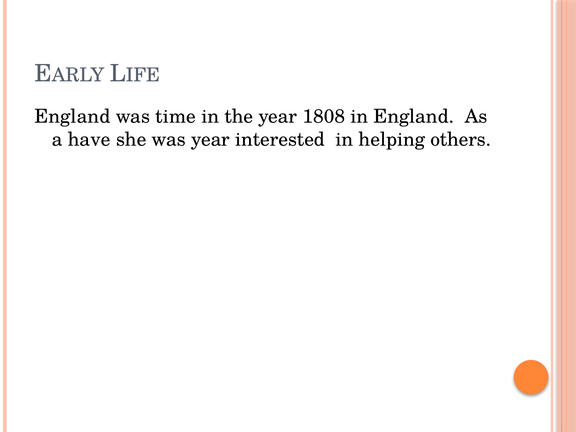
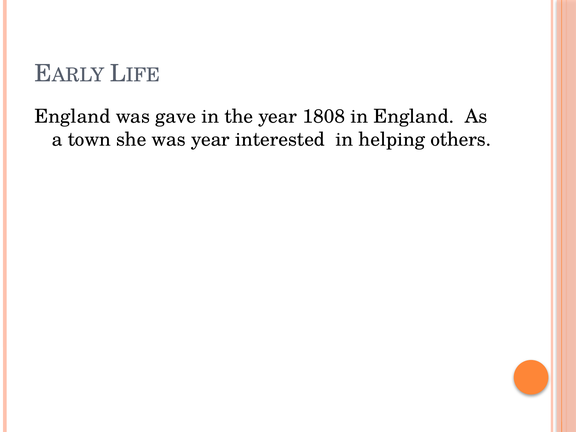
time: time -> gave (176, 117)
have: have -> town (89, 140)
